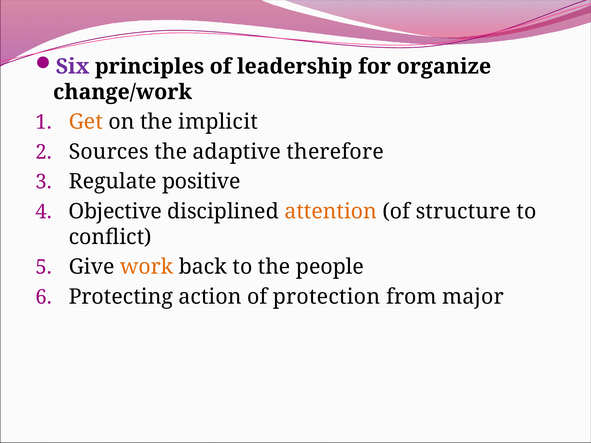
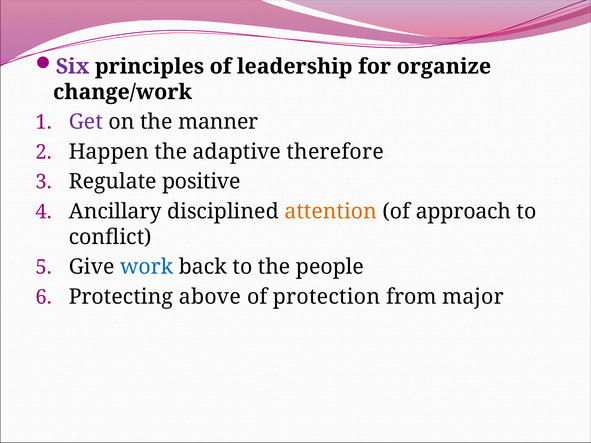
Get colour: orange -> purple (86, 122)
implicit: implicit -> manner (218, 122)
Sources: Sources -> Happen (109, 152)
Objective: Objective -> Ancillary (115, 212)
structure: structure -> approach (463, 212)
work colour: orange -> blue (147, 267)
action: action -> above (210, 297)
